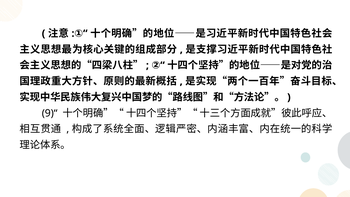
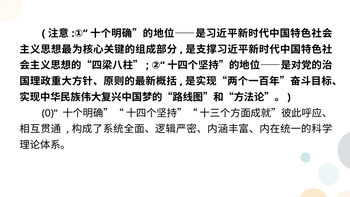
9)“: 9)“ -> 0)“ (50, 113)
